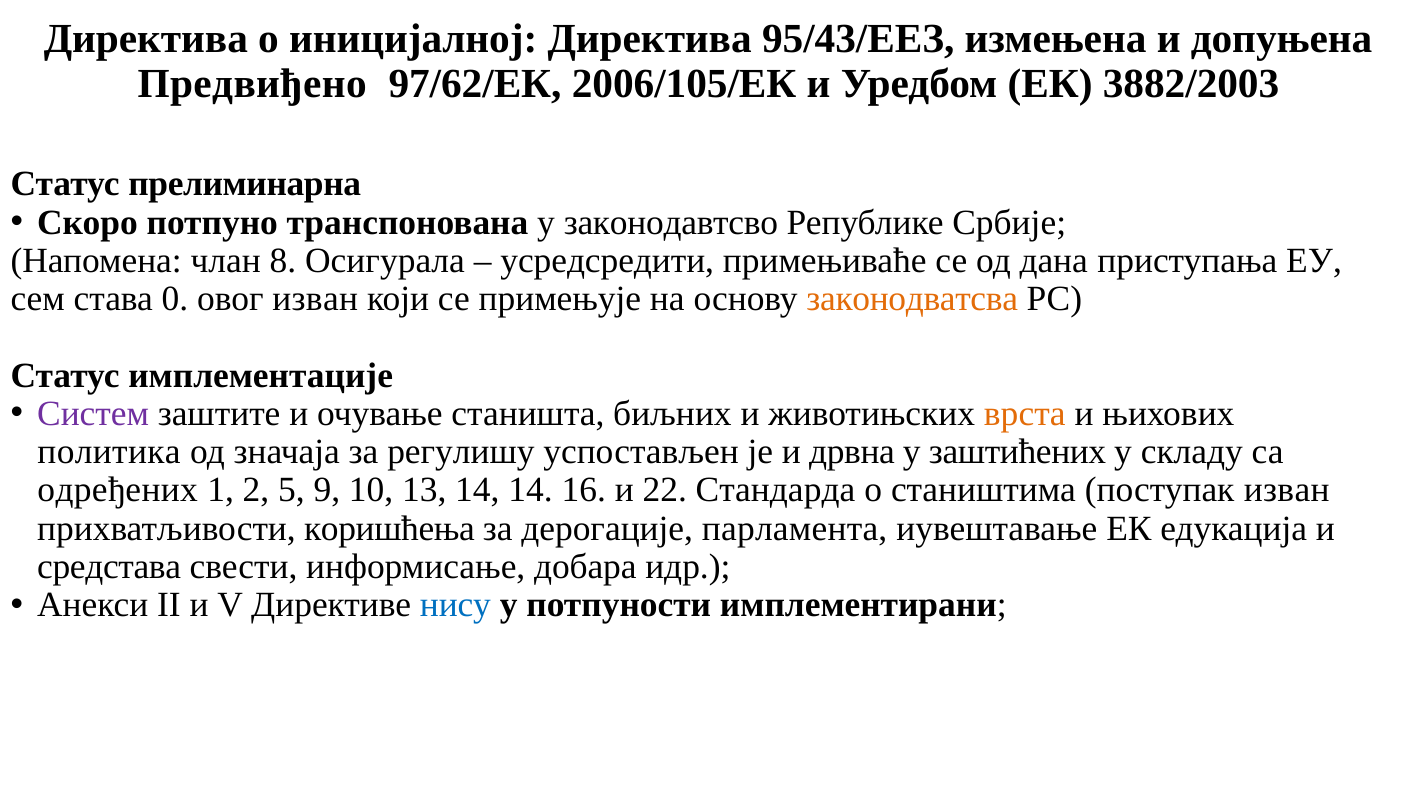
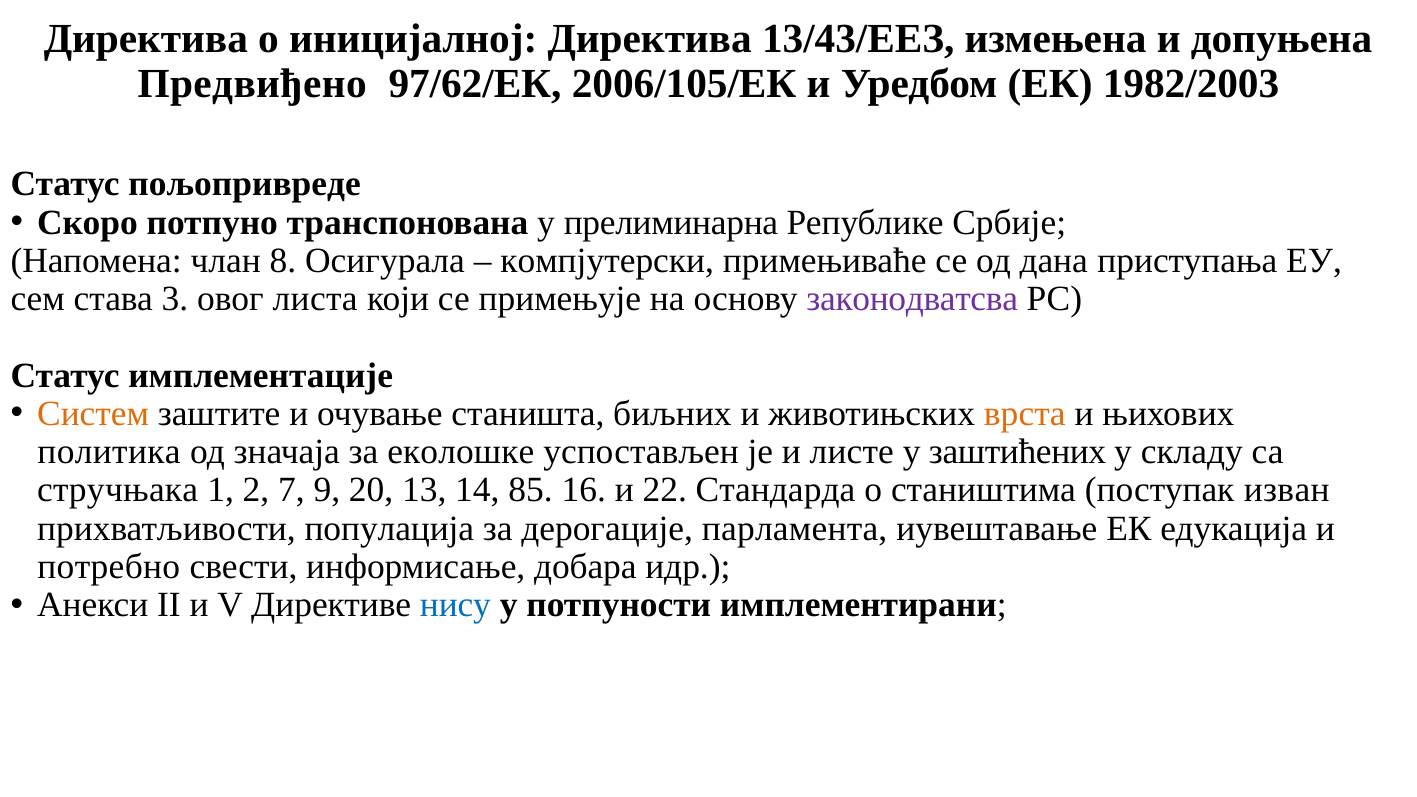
95/43/EEЗ: 95/43/EEЗ -> 13/43/EEЗ (858, 39)
3882/2003: 3882/2003 -> 1982/2003 (1191, 84)
прелиминарна: прелиминарна -> пољопривреде (245, 184)
законодавтсво: законодавтсво -> прелиминарна (671, 222)
усредсредити: усредсредити -> компјутерски (607, 261)
0: 0 -> 3 (175, 299)
овог изван: изван -> листа (315, 299)
законодватсва colour: orange -> purple (912, 299)
Систем colour: purple -> orange (93, 414)
регулишу: регулишу -> еколошке (461, 452)
дрвна: дрвна -> листе (852, 452)
одређених: одређених -> стручњака (118, 490)
5: 5 -> 7 (291, 490)
10: 10 -> 20 (371, 490)
14 14: 14 -> 85 (530, 490)
коришћења: коришћења -> популација (389, 528)
средстава: средстава -> потребно (109, 567)
